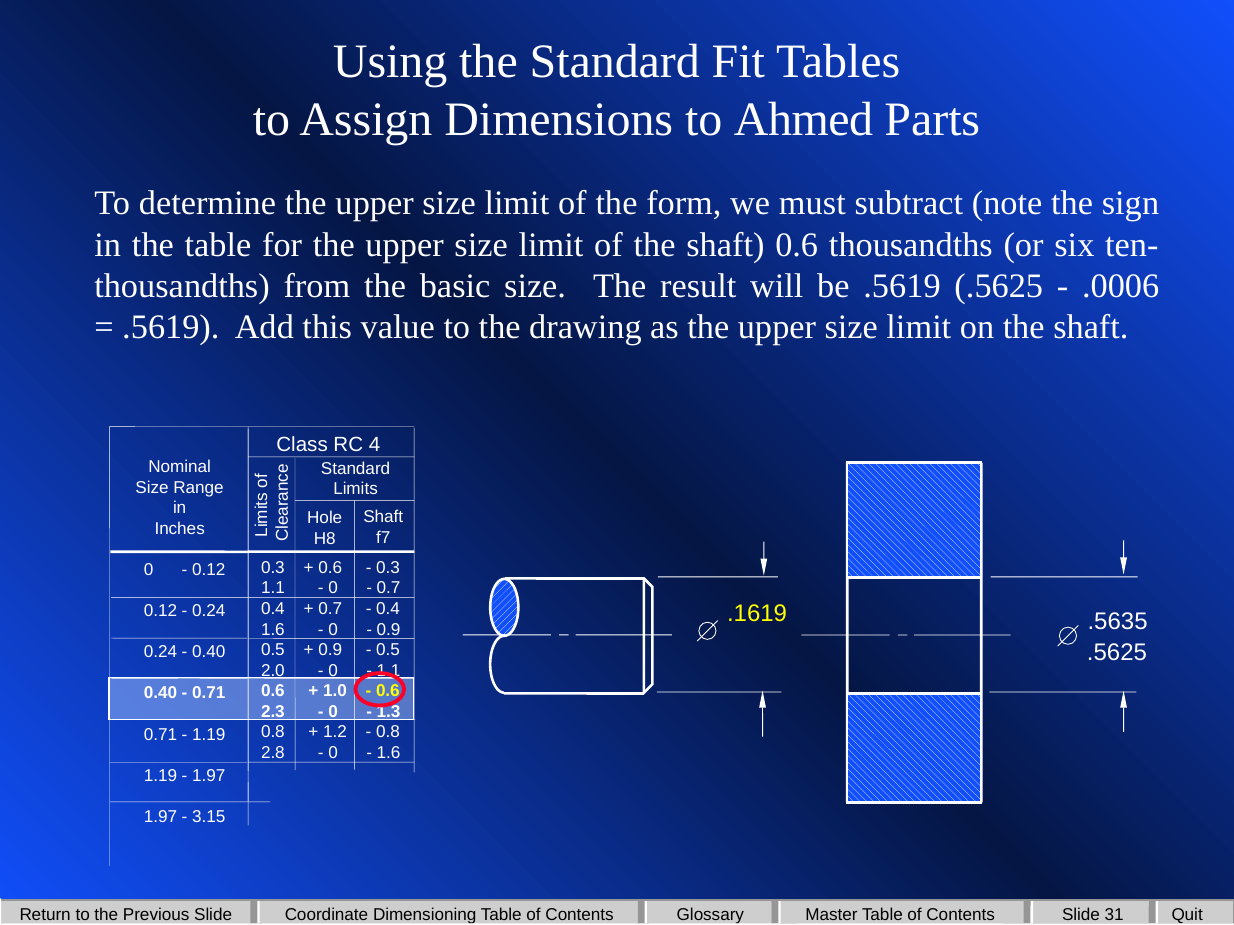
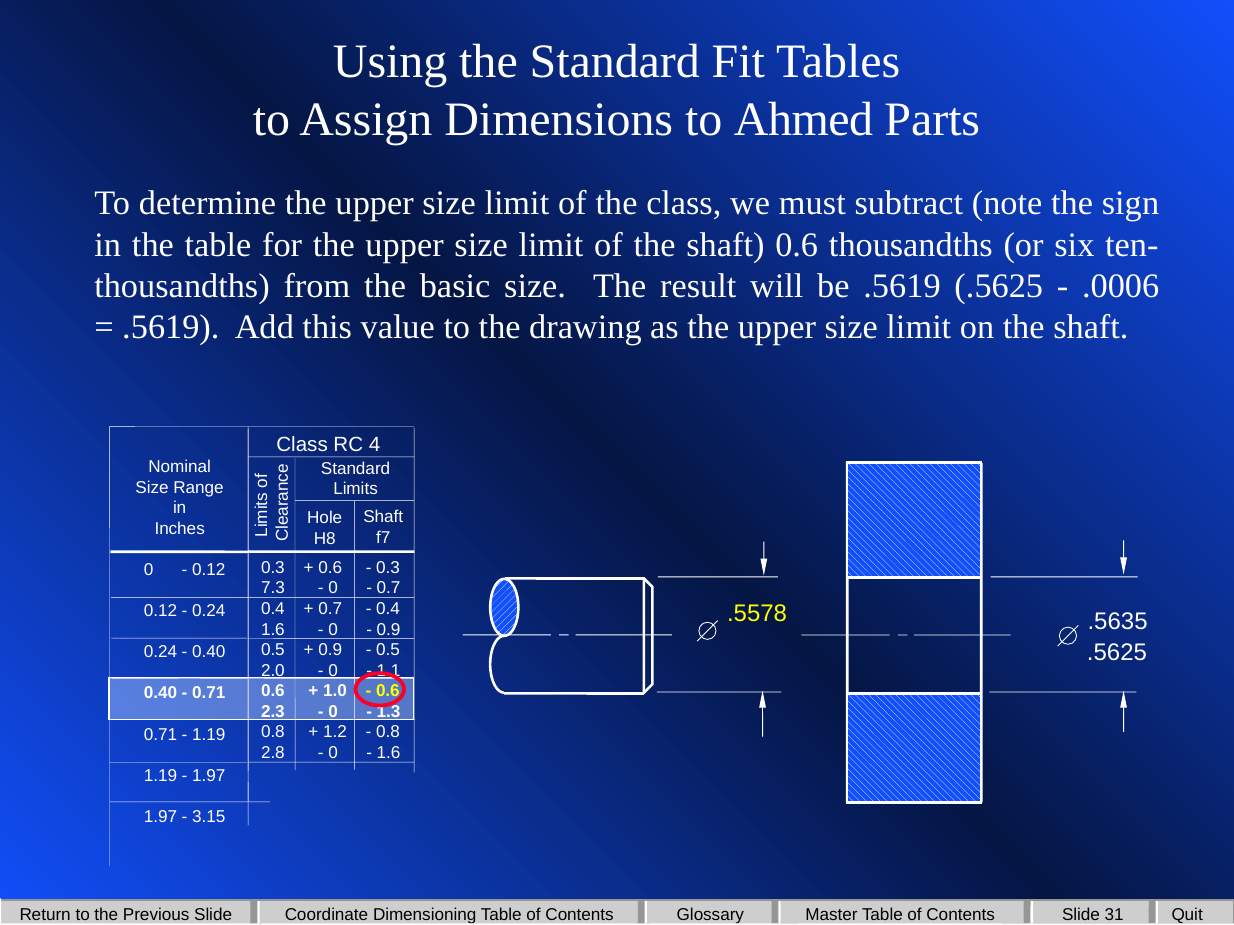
the form: form -> class (684, 204)
1.1: 1.1 -> 7.3 (273, 589)
.1619: .1619 -> .5578 (757, 613)
